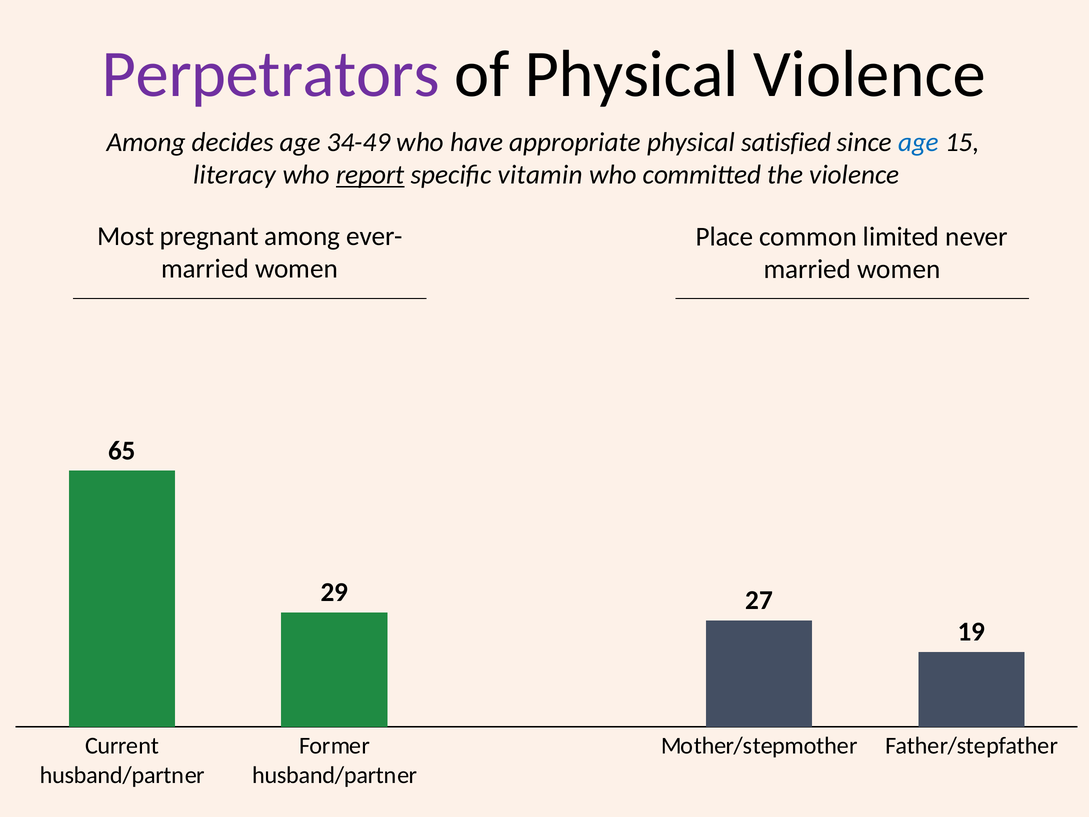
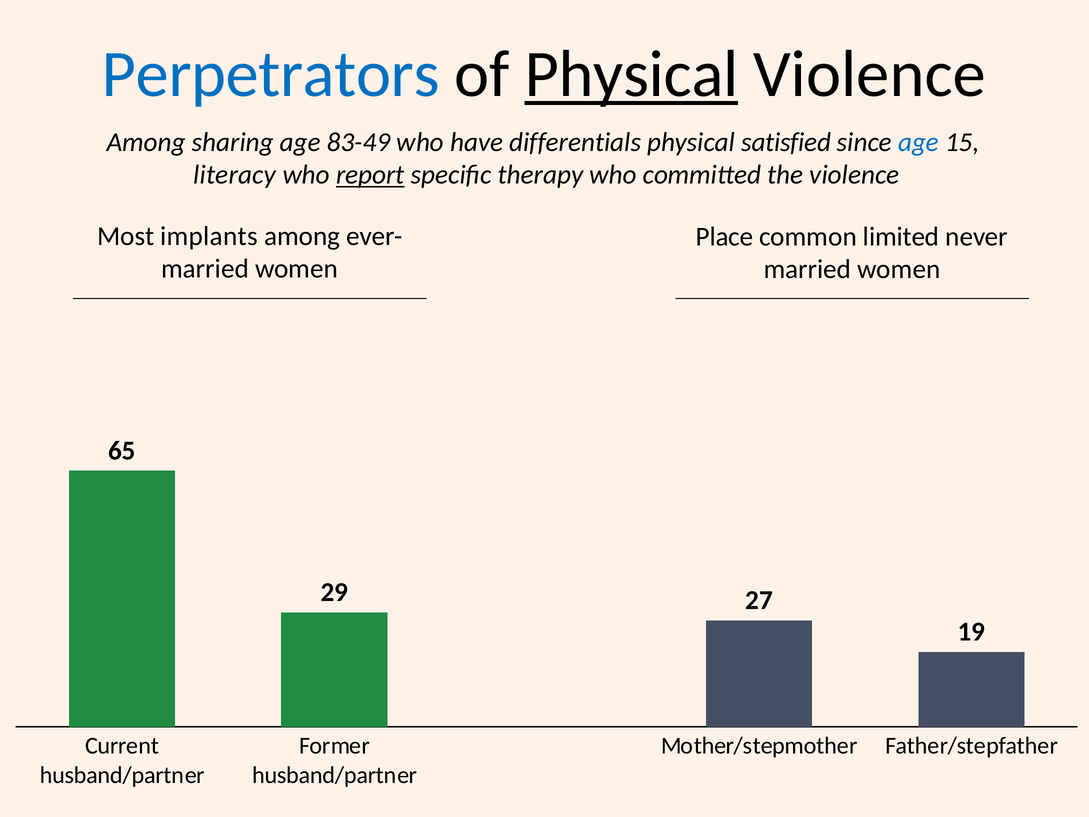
Perpetrators colour: purple -> blue (271, 74)
Physical underline: none -> present (631, 74)
decides: decides -> sharing (233, 142)
34-49: 34-49 -> 83-49 (359, 142)
appropriate: appropriate -> differentials (575, 142)
vitamin: vitamin -> therapy (540, 175)
pregnant: pregnant -> implants (209, 236)
